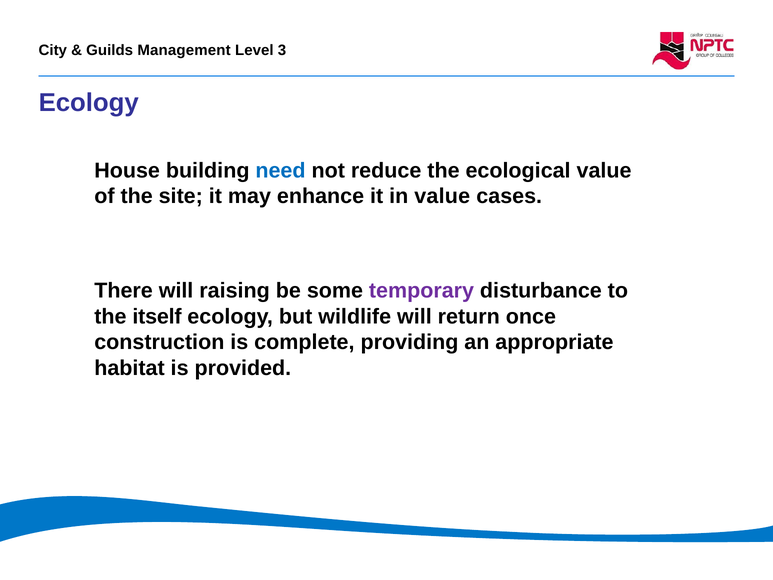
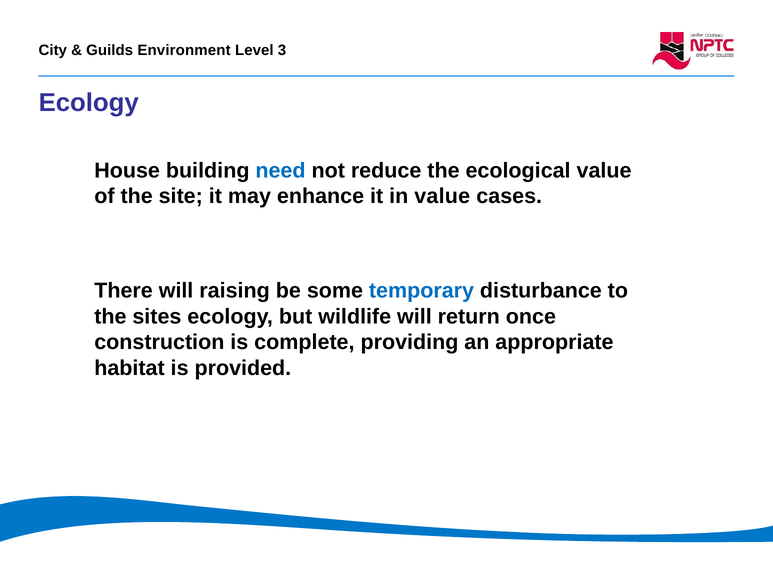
Management: Management -> Environment (184, 50)
temporary colour: purple -> blue (421, 291)
itself: itself -> sites (157, 316)
